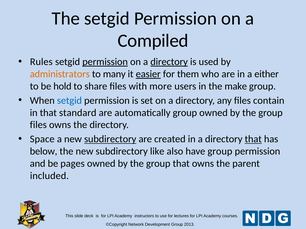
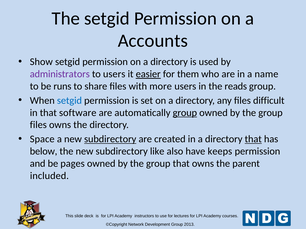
Compiled: Compiled -> Accounts (153, 41)
Rules: Rules -> Show (41, 62)
permission underline: present -> none (105, 62)
directory underline: present -> none (169, 62)
administrators colour: orange -> purple (60, 74)
to many: many -> users (114, 74)
either: either -> name (266, 74)
hold: hold -> runs (62, 86)
make: make -> reads (236, 86)
contain: contain -> difficult (269, 101)
standard: standard -> software (78, 113)
group underline: none -> present (185, 113)
have group: group -> keeps (220, 152)
